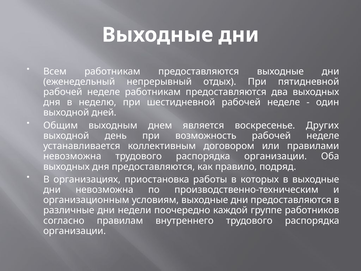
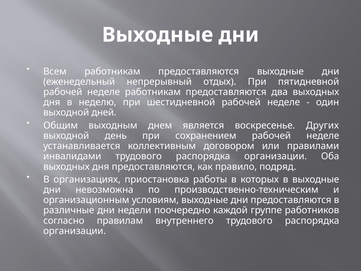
возможность: возможность -> сохранением (206, 136)
невозможна: невозможна -> инвалидами (72, 156)
